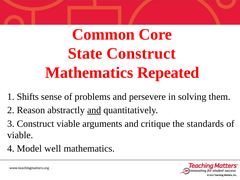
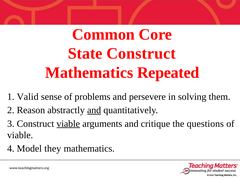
Shifts: Shifts -> Valid (28, 97)
viable underline: none -> present (68, 124)
standards: standards -> questions (205, 124)
well: well -> they (53, 149)
